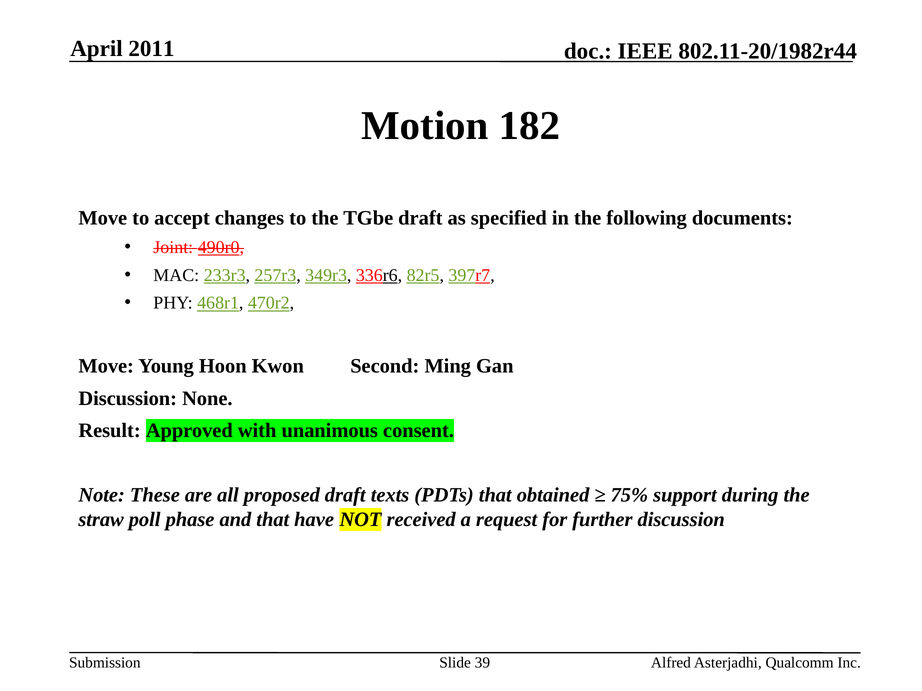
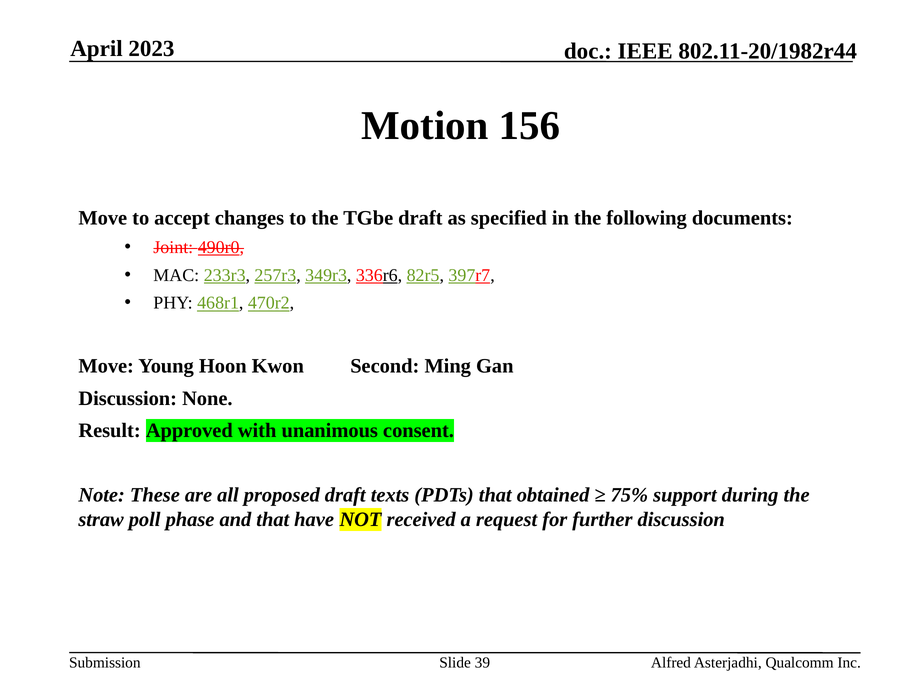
2011: 2011 -> 2023 (151, 49)
182: 182 -> 156 (530, 126)
